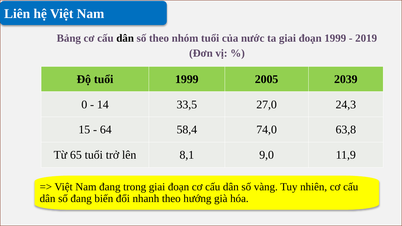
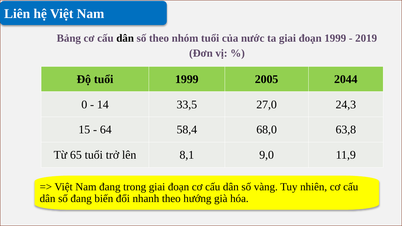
2039: 2039 -> 2044 (346, 79)
74,0: 74,0 -> 68,0 (267, 130)
